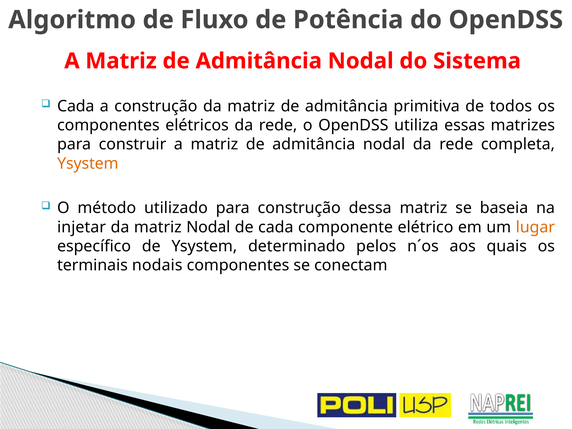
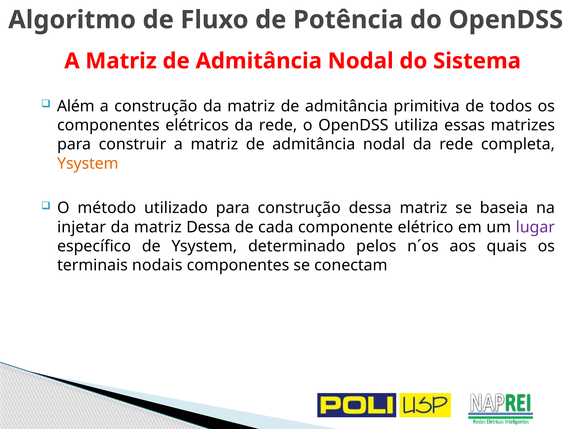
Cada: Cada -> Além (76, 106)
matriz Nodal: Nodal -> Dessa (208, 227)
lugar colour: orange -> purple (535, 227)
